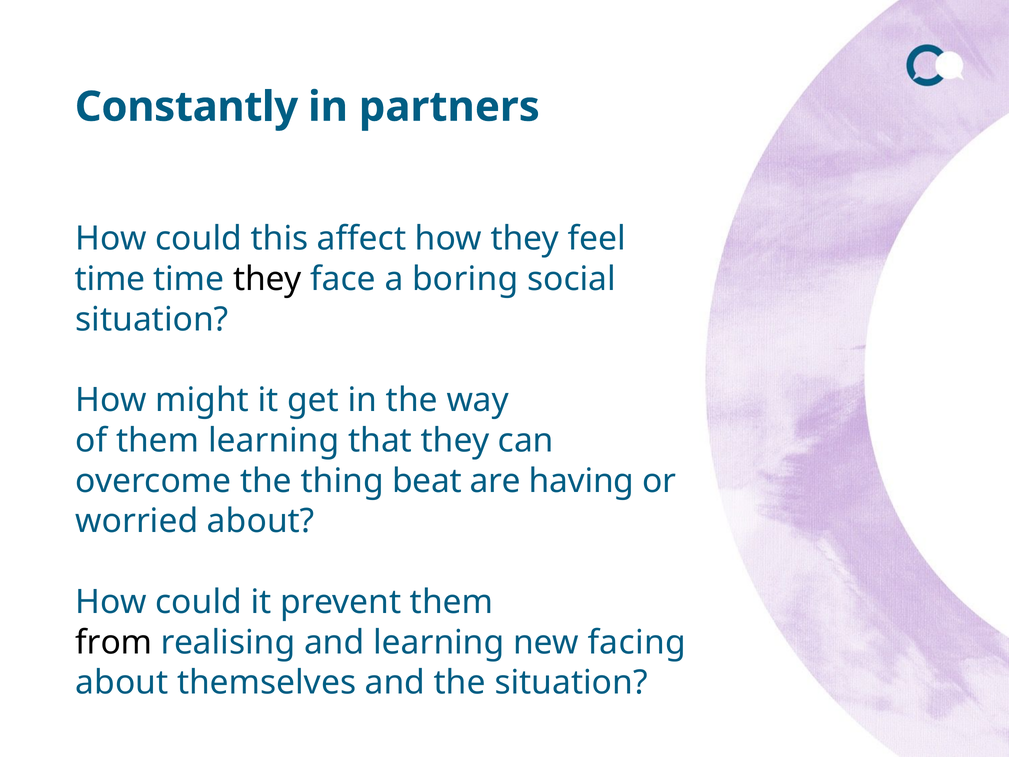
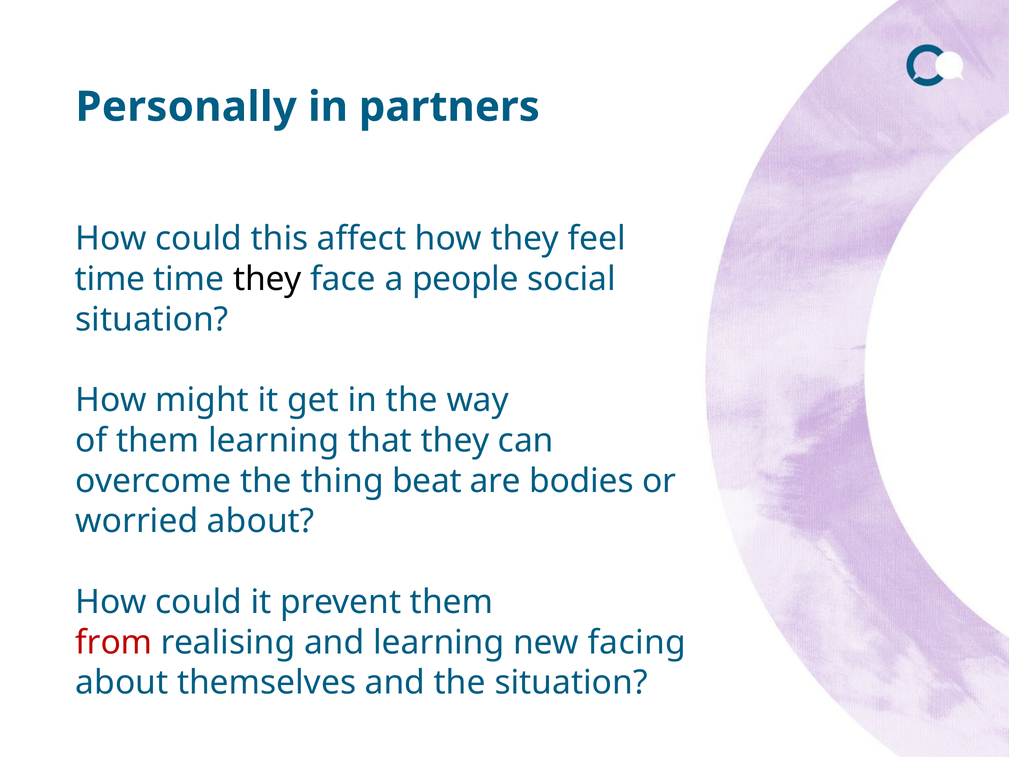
Constantly: Constantly -> Personally (186, 107)
boring: boring -> people (465, 279)
having: having -> bodies (582, 481)
from colour: black -> red (114, 642)
